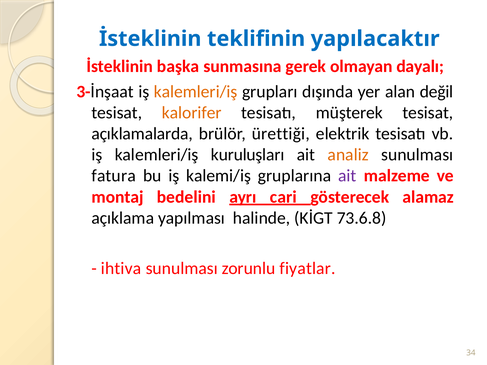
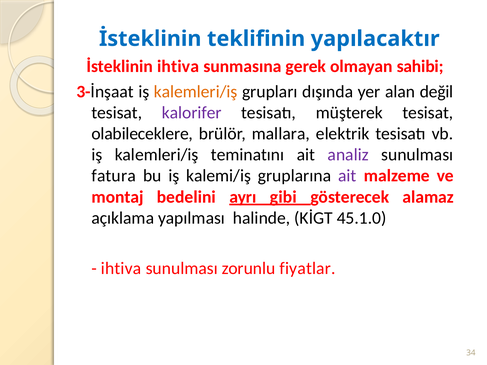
İsteklinin başka: başka -> ihtiva (178, 66)
dayalı: dayalı -> sahibi (420, 66)
kalorifer colour: orange -> purple (192, 113)
açıklamalarda: açıklamalarda -> olabileceklere (142, 134)
ürettiği: ürettiği -> mallara (281, 134)
kuruluşları: kuruluşları -> teminatını (248, 155)
analiz colour: orange -> purple (348, 155)
cari: cari -> gibi (283, 197)
73.6.8: 73.6.8 -> 45.1.0 (362, 218)
